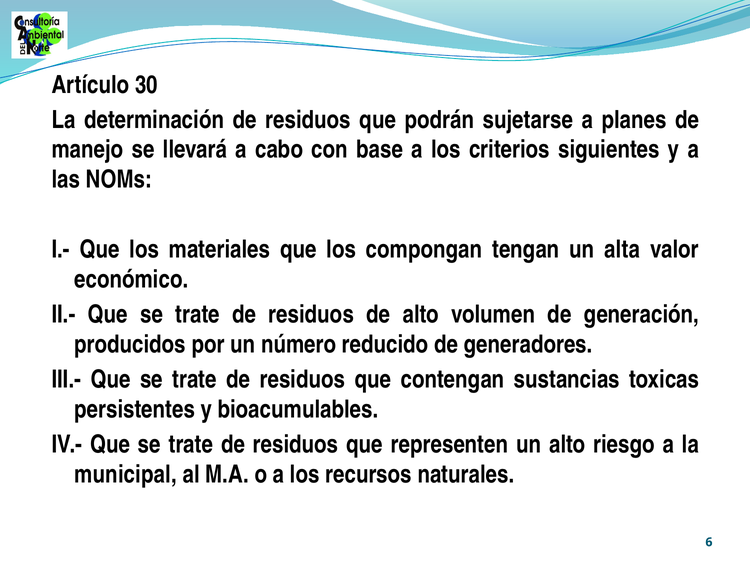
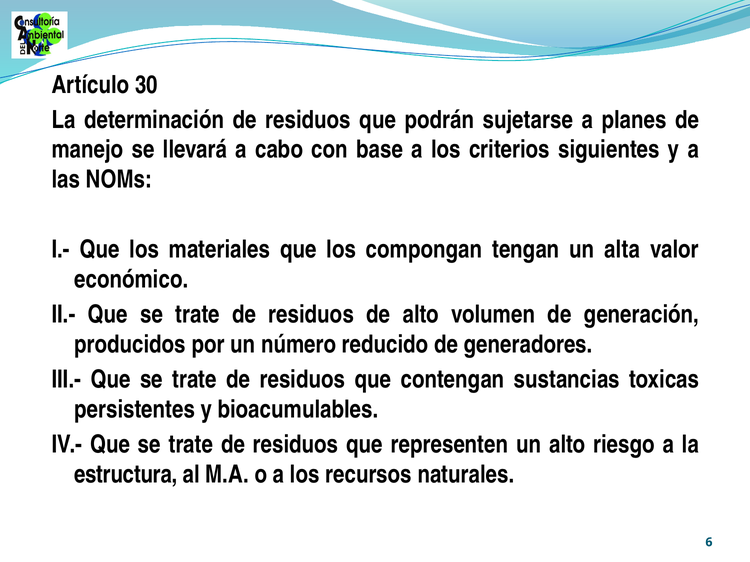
municipal: municipal -> estructura (126, 475)
